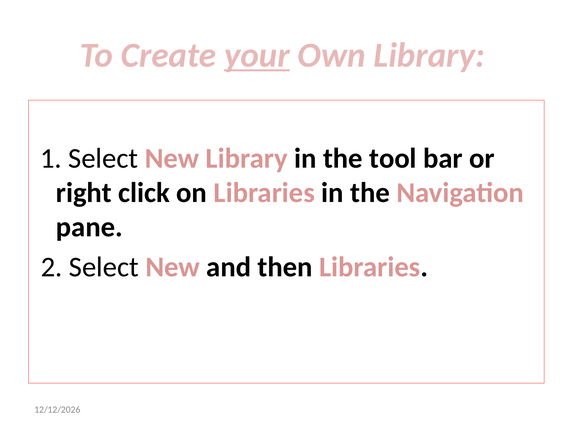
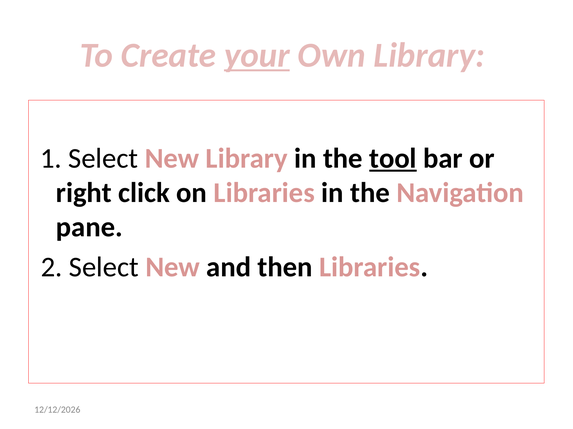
tool underline: none -> present (393, 159)
